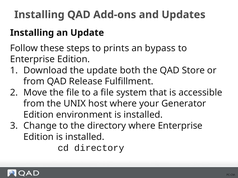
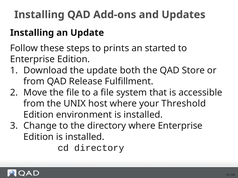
bypass: bypass -> started (160, 48)
Generator: Generator -> Threshold (184, 104)
